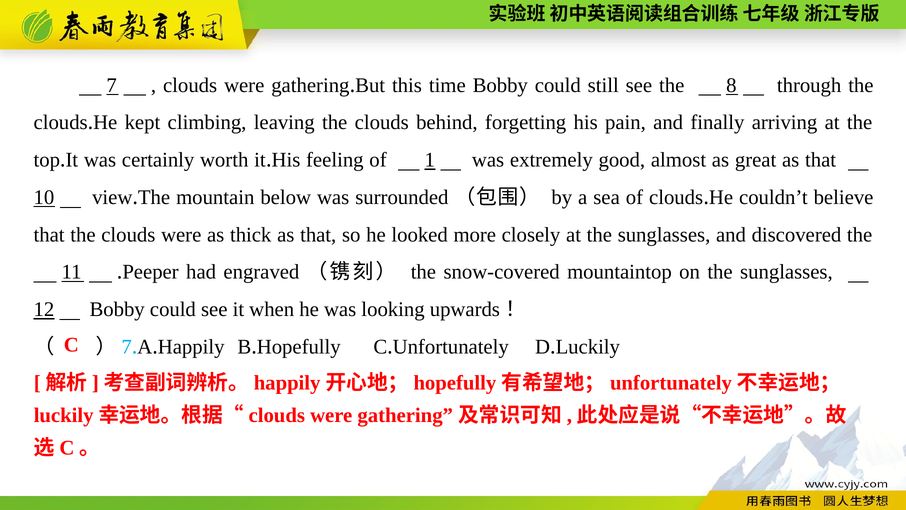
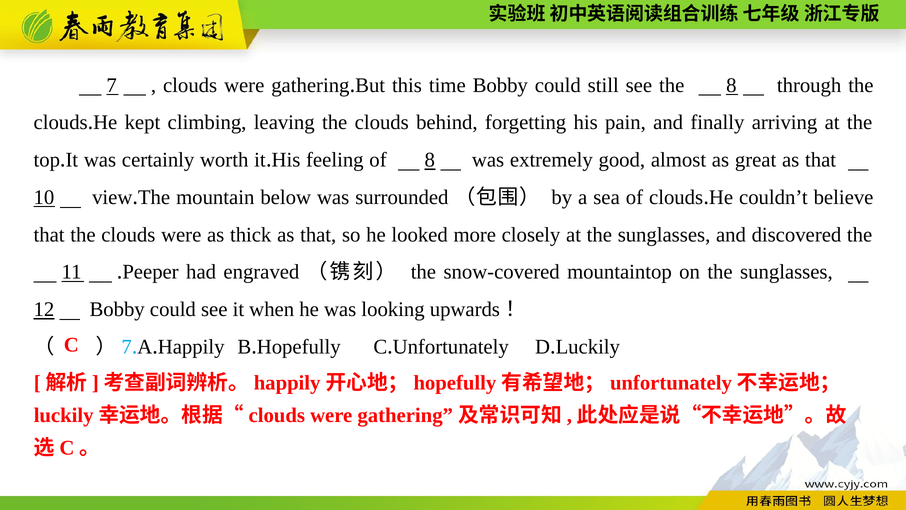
of 1: 1 -> 8 (430, 160)
